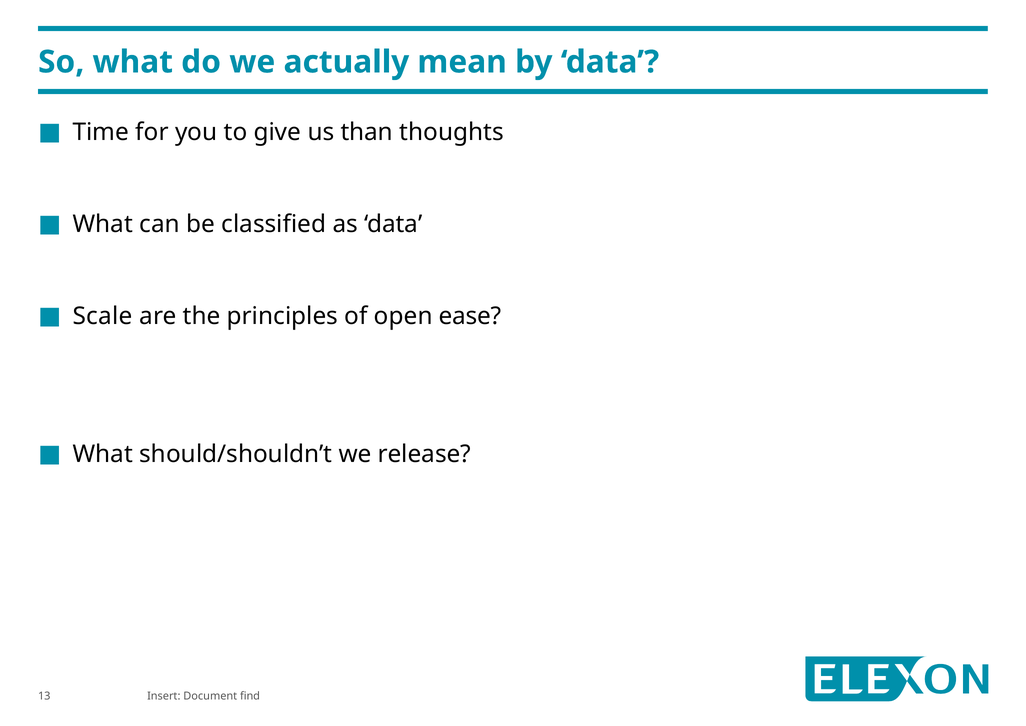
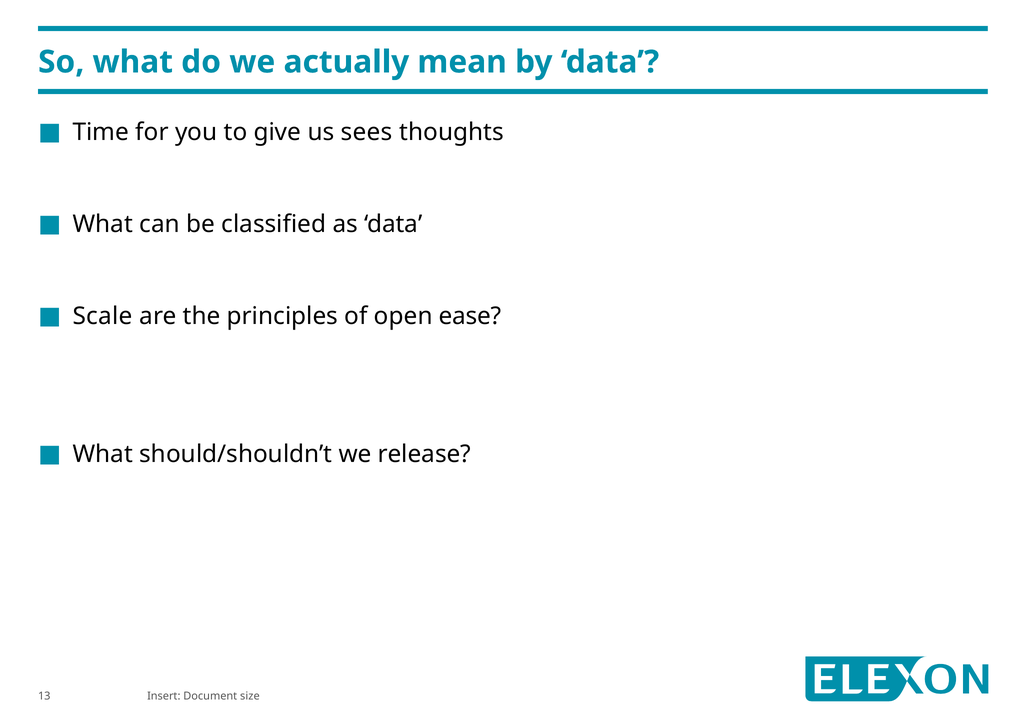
than: than -> sees (367, 132)
find: find -> size (250, 695)
